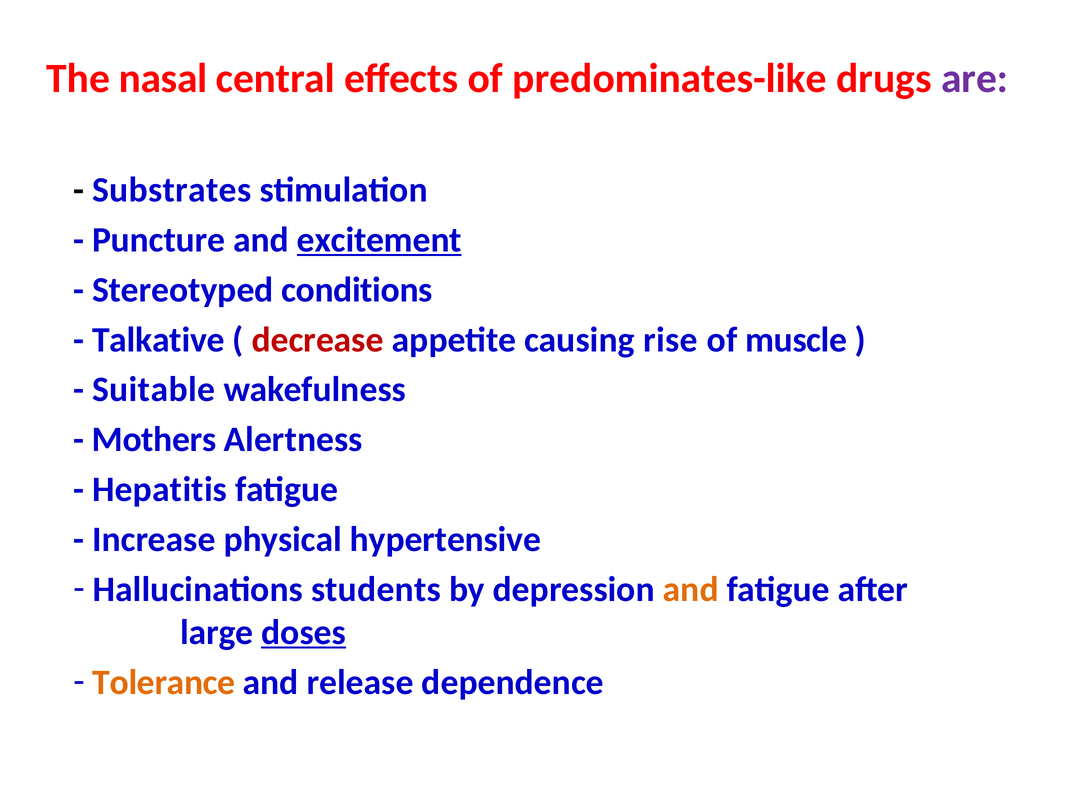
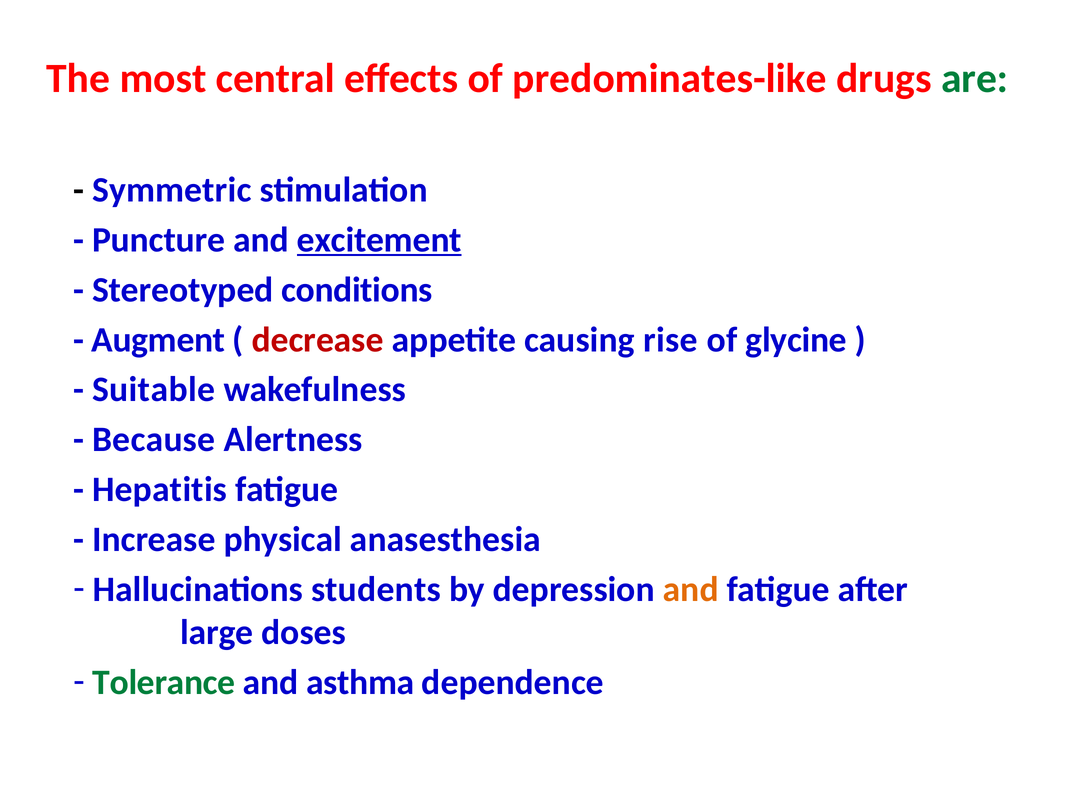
nasal: nasal -> most (163, 79)
are colour: purple -> green (975, 79)
Substrates: Substrates -> Symmetric (172, 190)
Talkative: Talkative -> Augment (158, 340)
muscle: muscle -> glycine (796, 340)
Mothers: Mothers -> Because (154, 439)
hypertensive: hypertensive -> anasesthesia (445, 539)
doses underline: present -> none (304, 632)
Tolerance colour: orange -> green (164, 682)
release: release -> asthma (360, 682)
